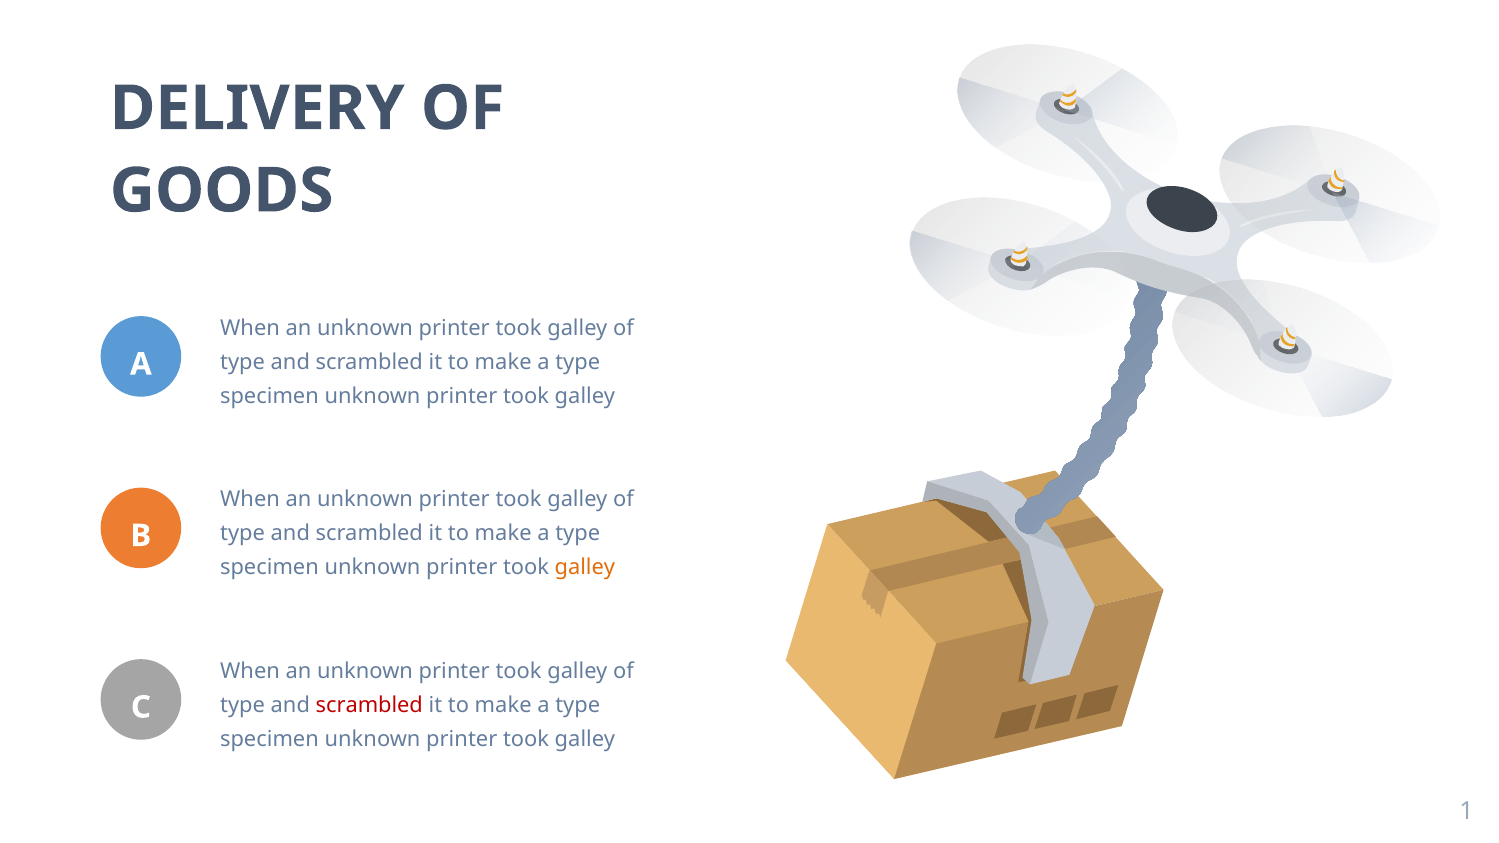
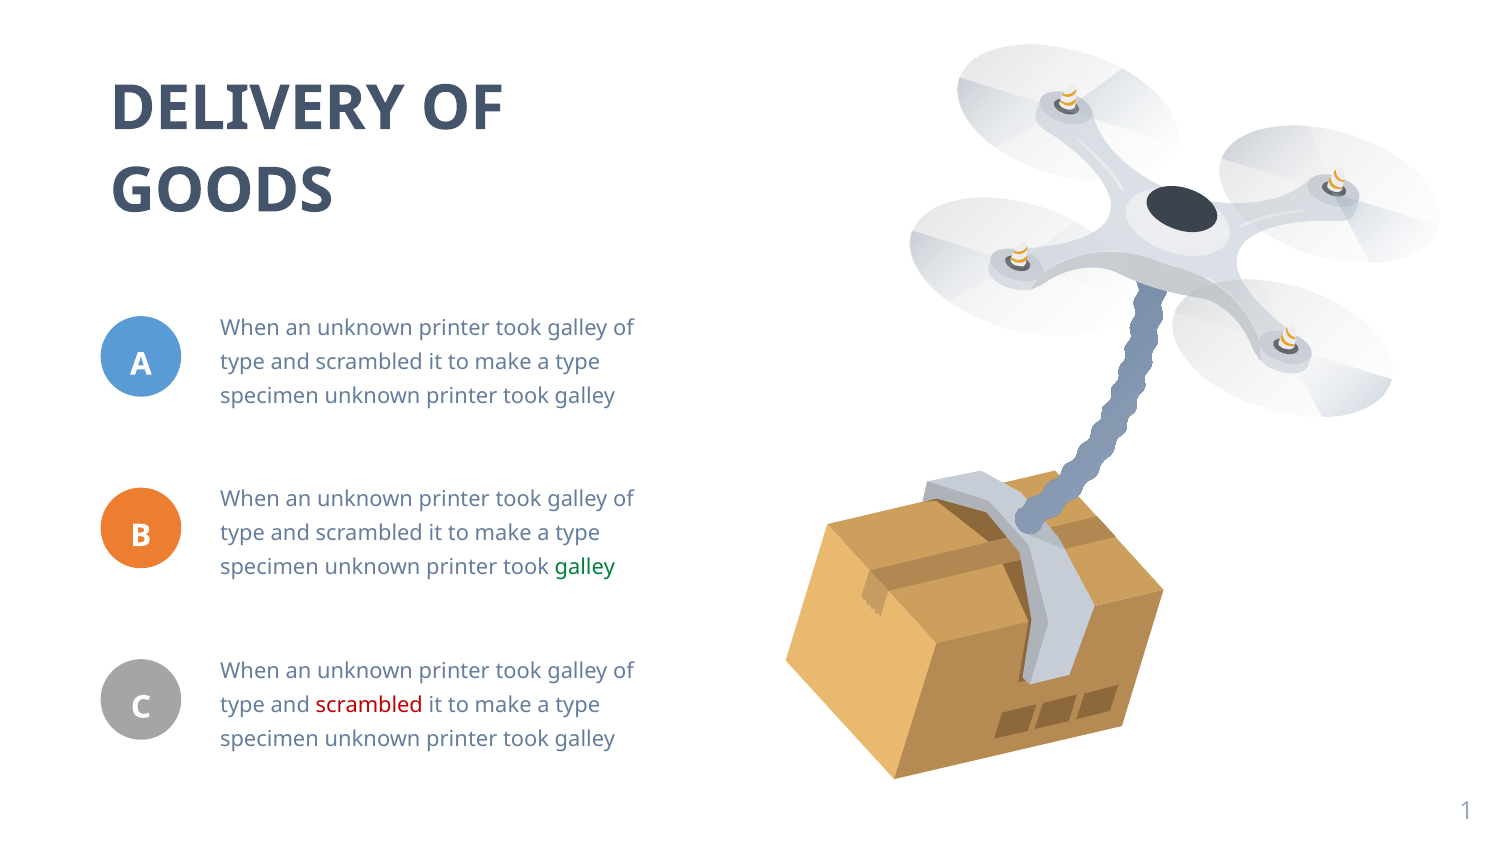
galley colour: orange -> green (585, 568)
